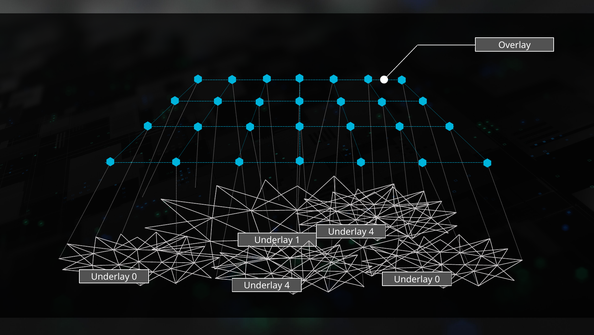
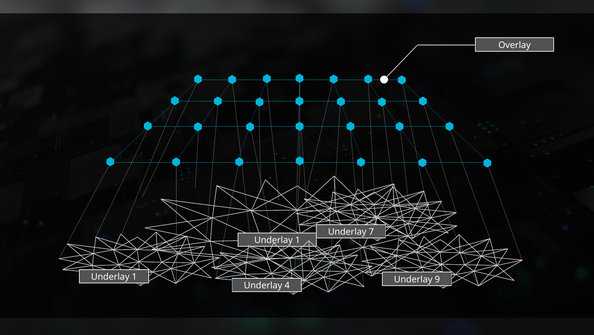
4: 4 -> 7 (371, 232)
0: 0 -> 1 (134, 276)
0: 0 -> 9 (437, 279)
